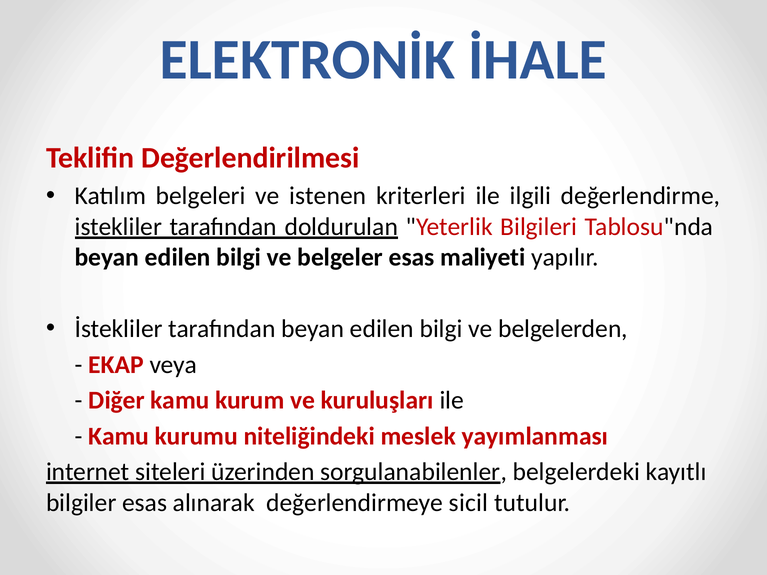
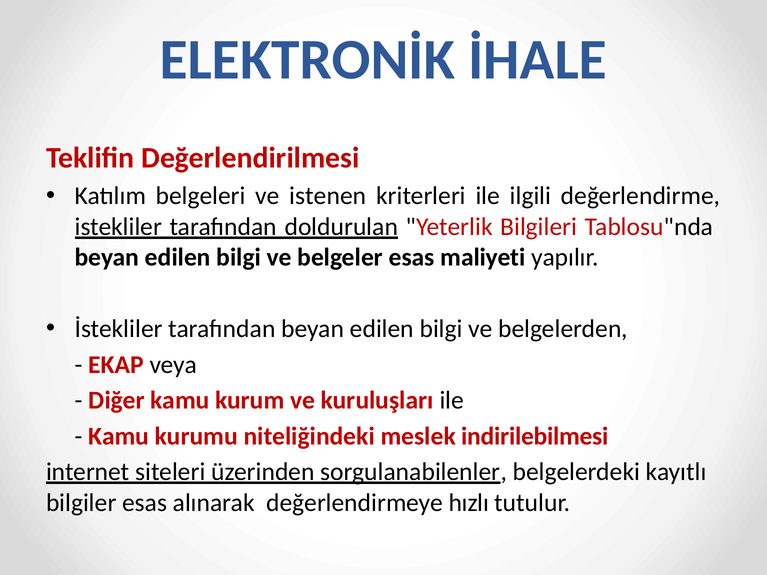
yayımlanması: yayımlanması -> indirilebilmesi (535, 436)
sicil: sicil -> hızlı (469, 503)
